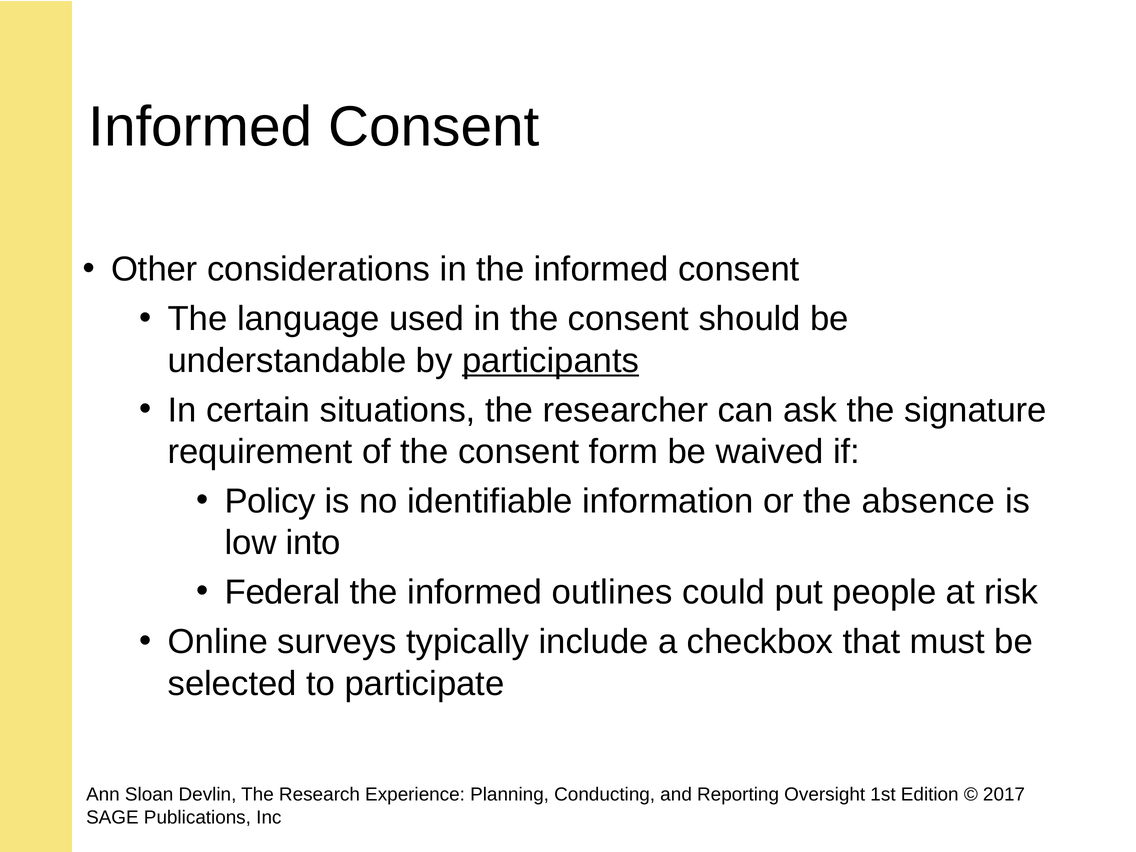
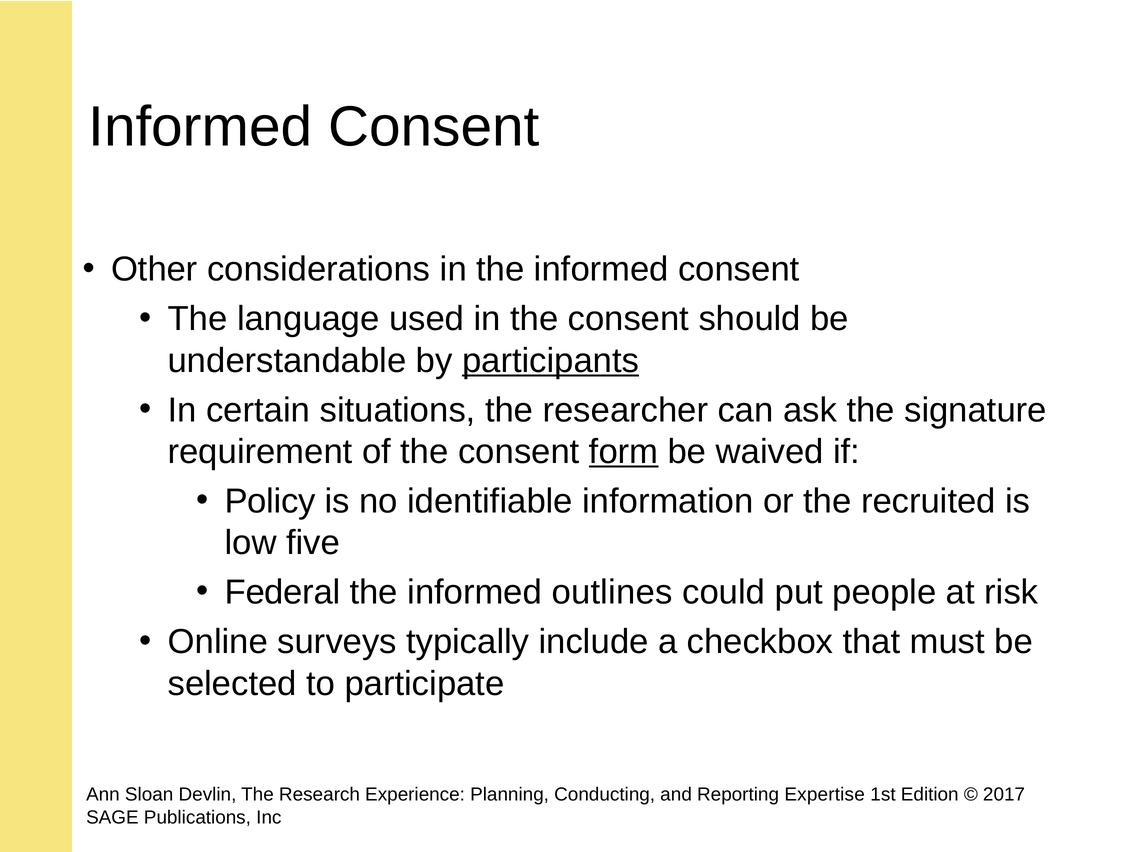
form underline: none -> present (624, 452)
absence: absence -> recruited (928, 501)
into: into -> five (313, 543)
Oversight: Oversight -> Expertise (825, 795)
